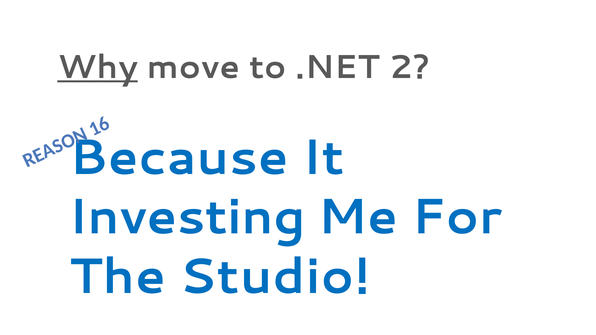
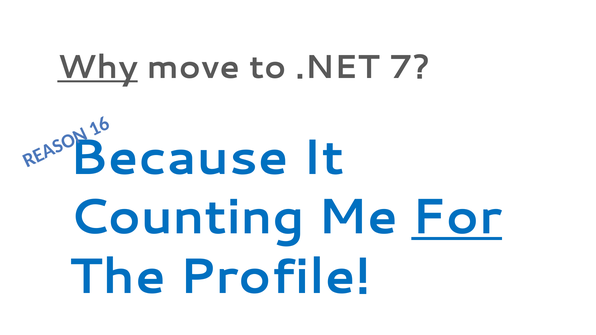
2: 2 -> 7 (409, 67)
Investing: Investing -> Counting (187, 217)
For underline: none -> present (457, 217)
Studio: Studio -> Profile (275, 277)
